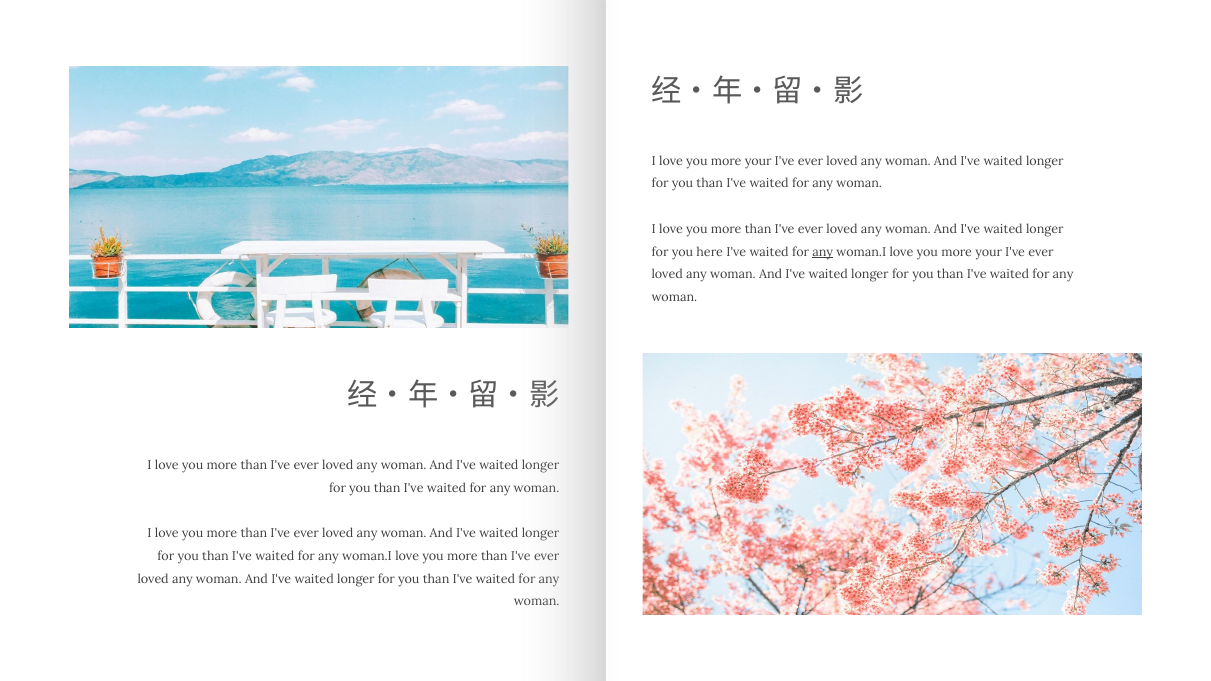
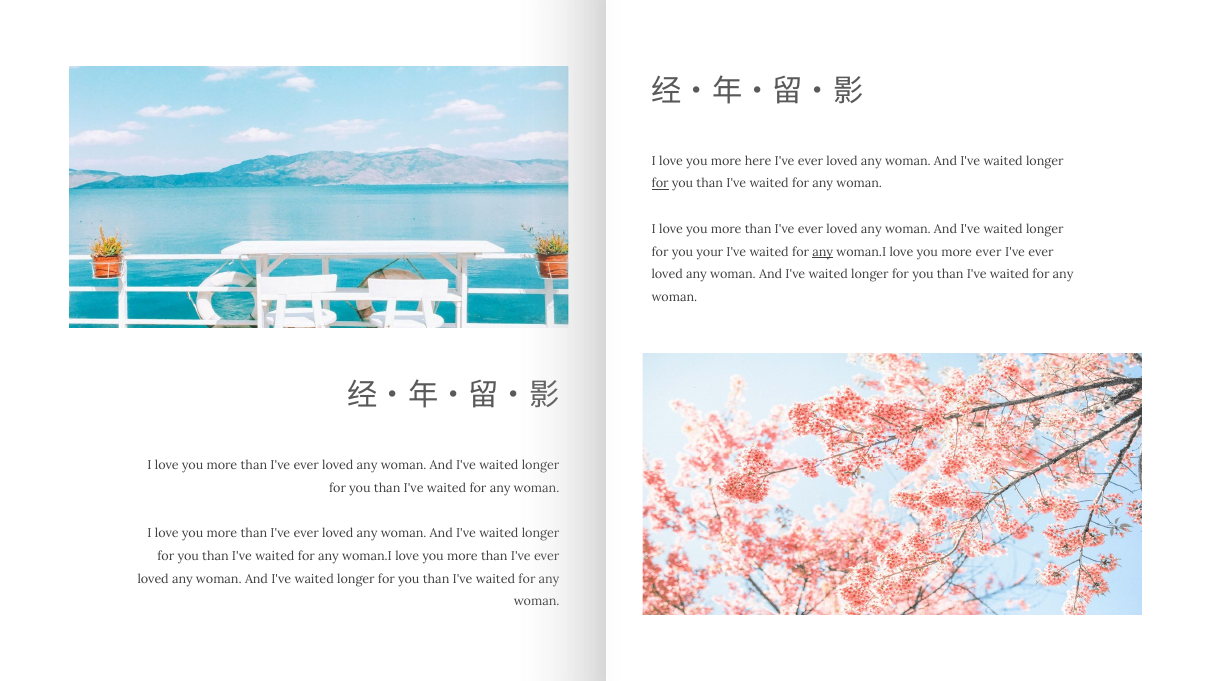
your: your -> here (758, 161)
for underline: none -> present (660, 184)
here: here -> your (710, 252)
your: your -> ever (989, 252)
